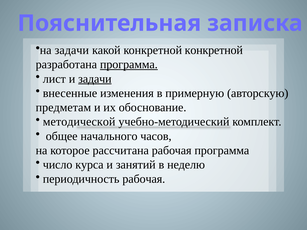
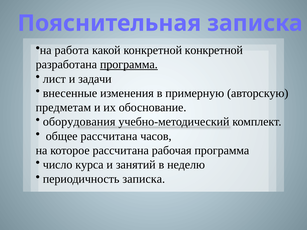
на задачи: задачи -> работа (72, 50)
задачи underline: present -> none (95, 79)
методической: методической -> оборудования (79, 122)
общее начального: начального -> рассчитана (109, 136)
периодичность рабочая: рабочая -> записка (144, 179)
